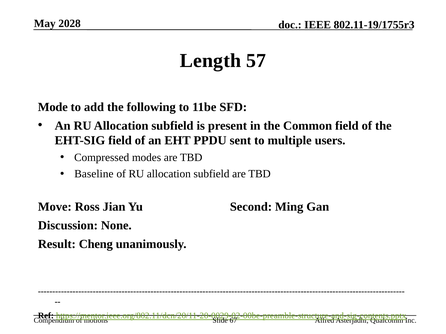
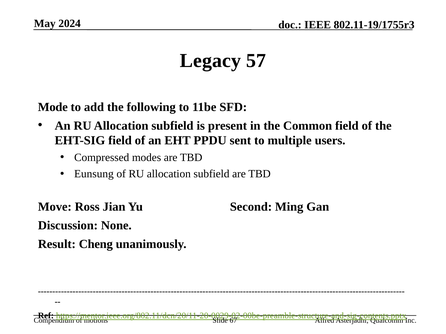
2028: 2028 -> 2024 (70, 24)
Length: Length -> Legacy (210, 61)
Baseline: Baseline -> Eunsung (94, 174)
